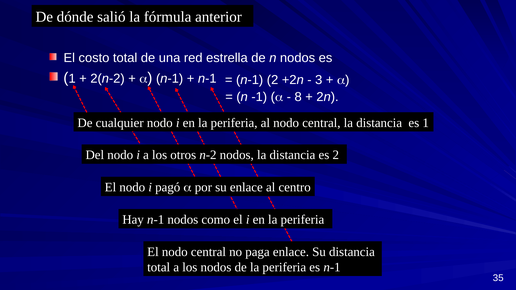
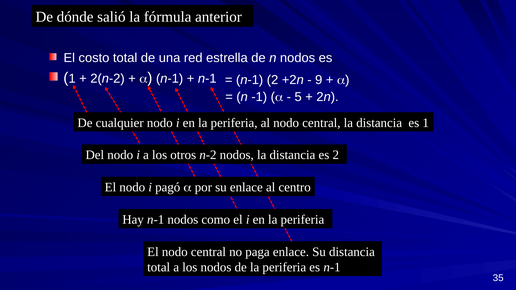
3: 3 -> 9 (319, 80)
8: 8 -> 5 (298, 97)
